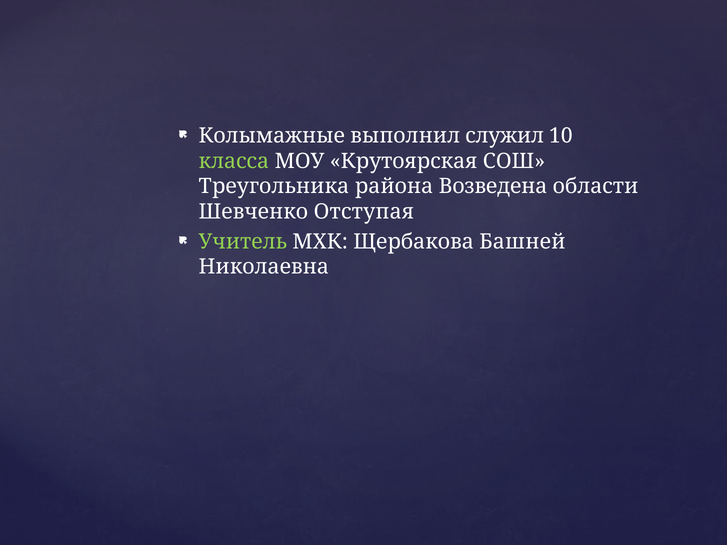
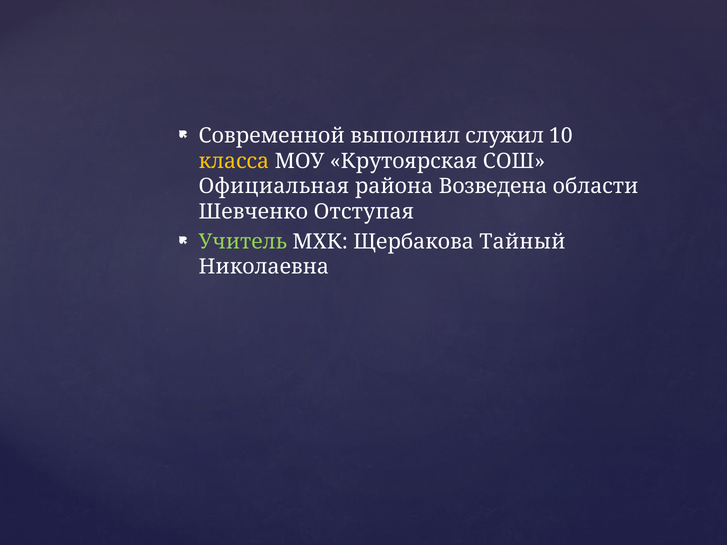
Колымажные: Колымажные -> Современной (272, 136)
класса colour: light green -> yellow (234, 161)
Треугольника: Треугольника -> Официальная (274, 187)
Башней: Башней -> Тайный (522, 242)
